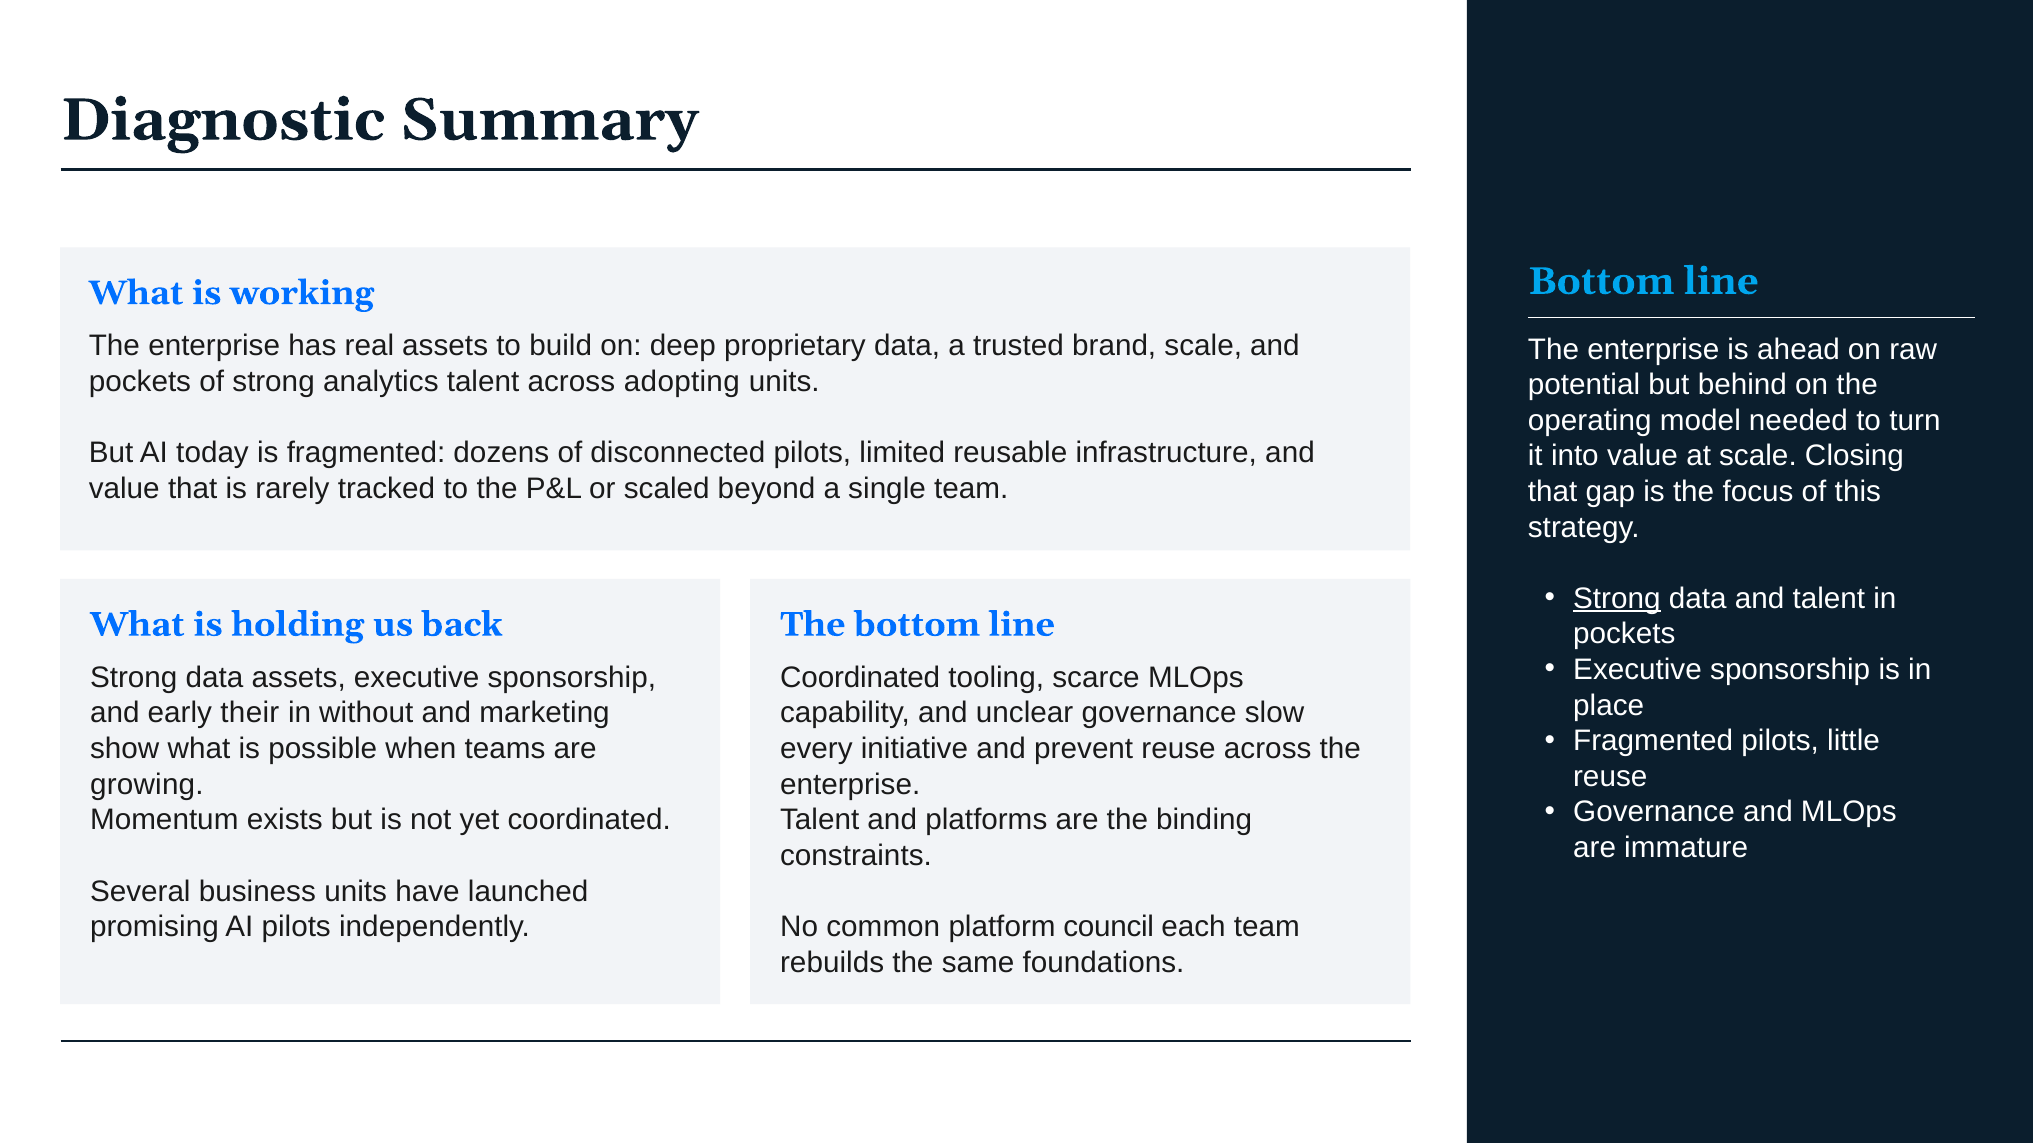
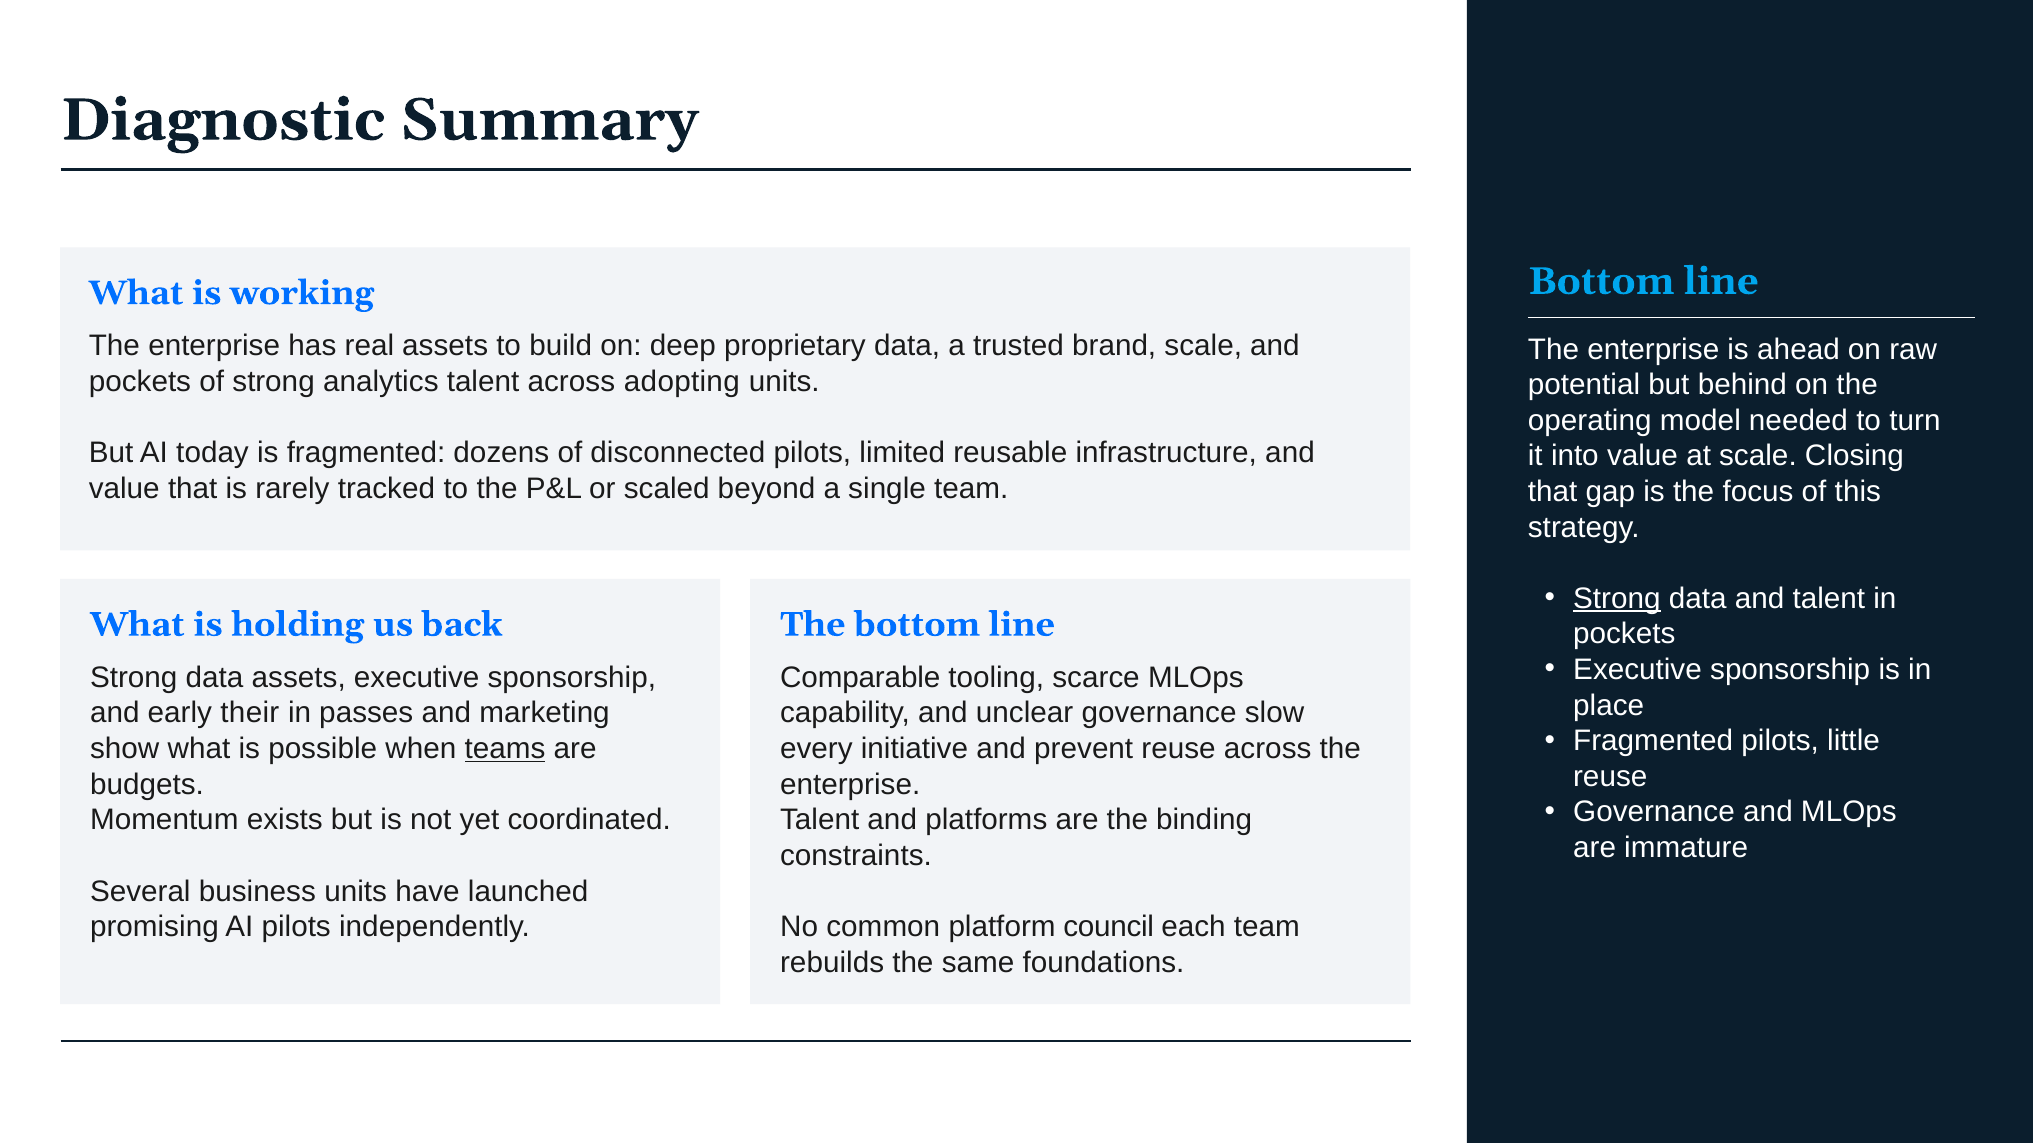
Coordinated: Coordinated -> Comparable (860, 678)
without: without -> passes (366, 714)
teams underline: none -> present (505, 749)
growing: growing -> budgets (147, 785)
